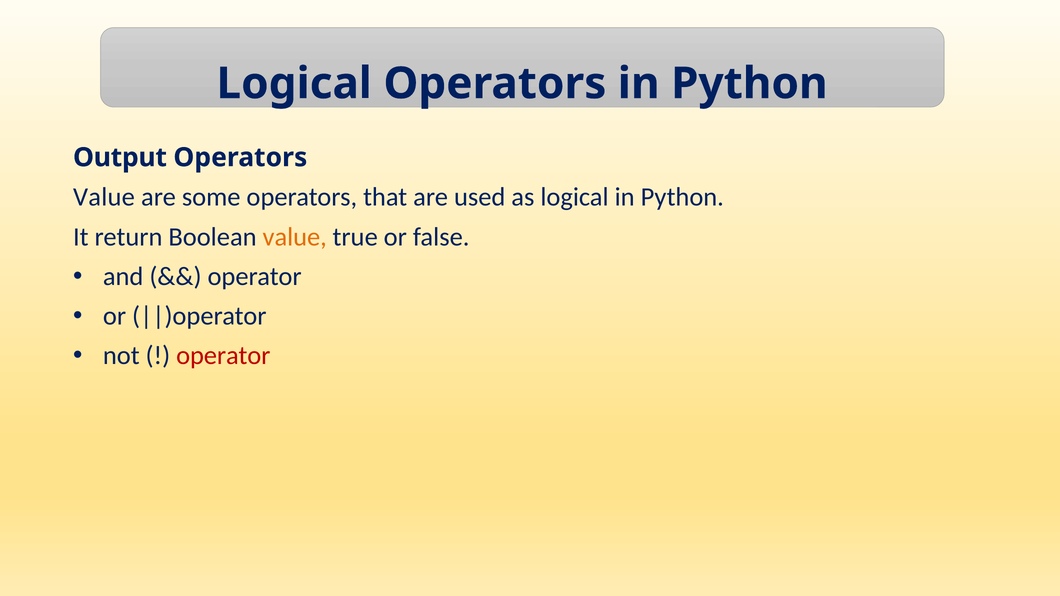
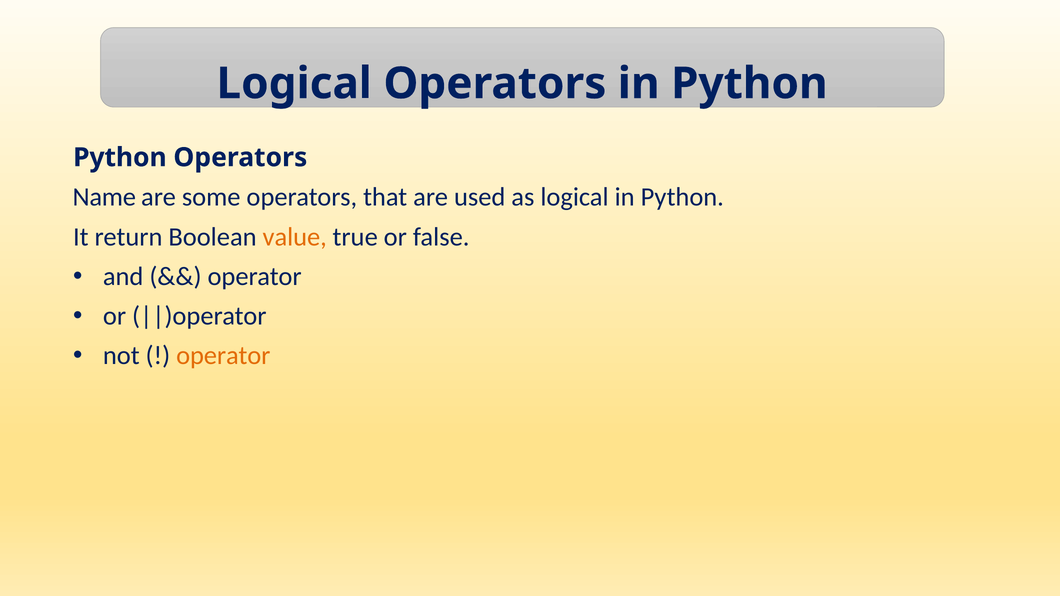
Output: Output -> Python (120, 158)
Value: Value -> Name (104, 197)
operator colour: red -> orange (223, 356)
